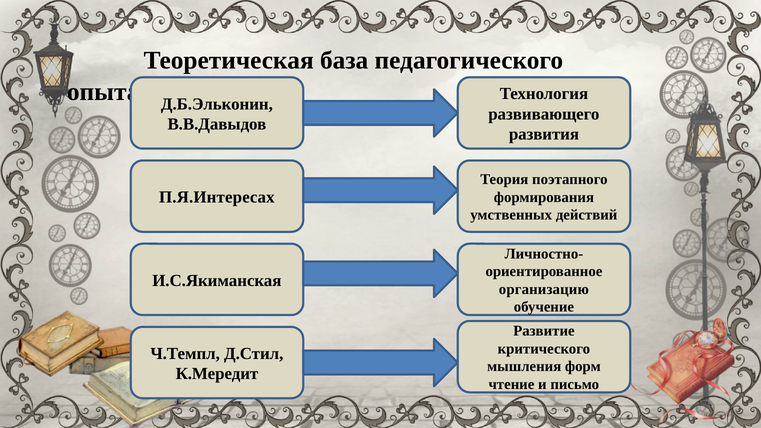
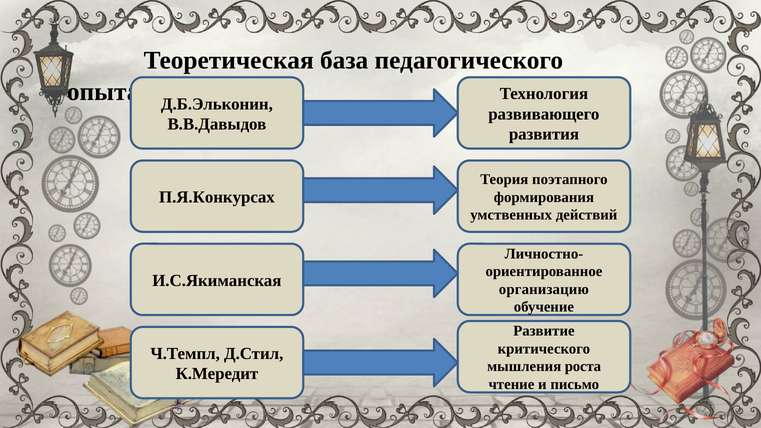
П.Я.Интересах: П.Я.Интересах -> П.Я.Конкурсах (217, 197)
форм: форм -> роста (583, 367)
